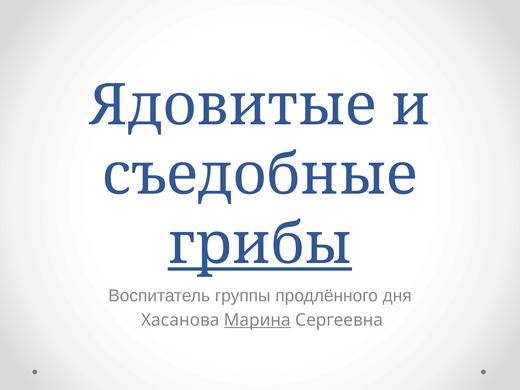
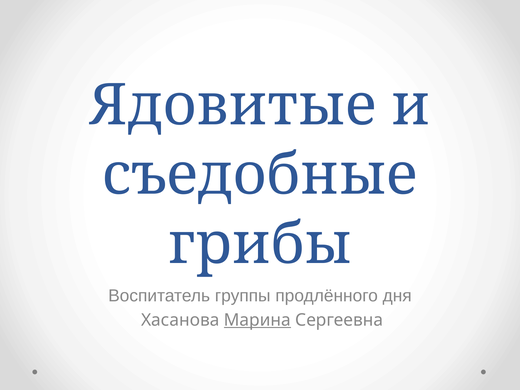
грибы underline: present -> none (260, 244)
